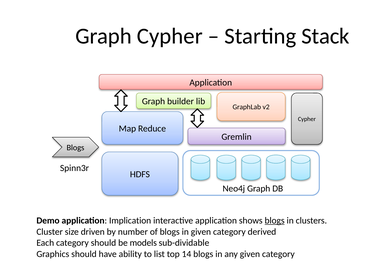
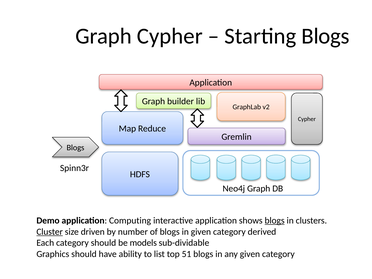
Starting Stack: Stack -> Blogs (325, 36)
Implication: Implication -> Computing (130, 221)
Cluster underline: none -> present (50, 232)
14: 14 -> 51 (187, 254)
